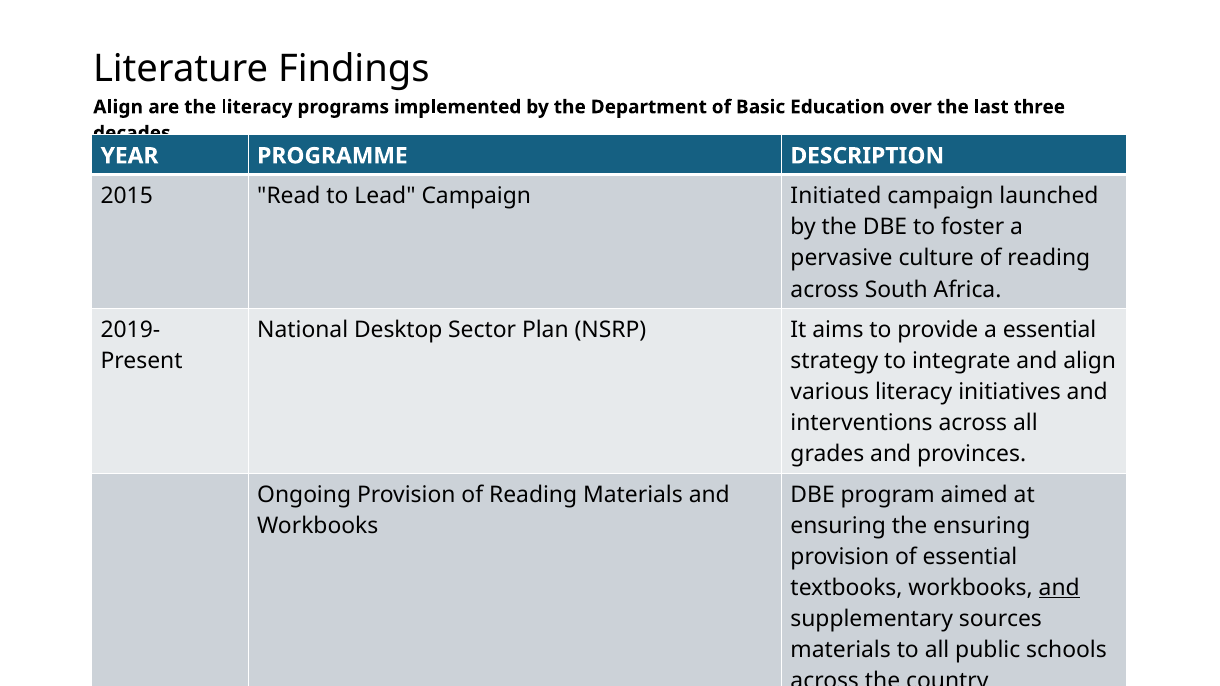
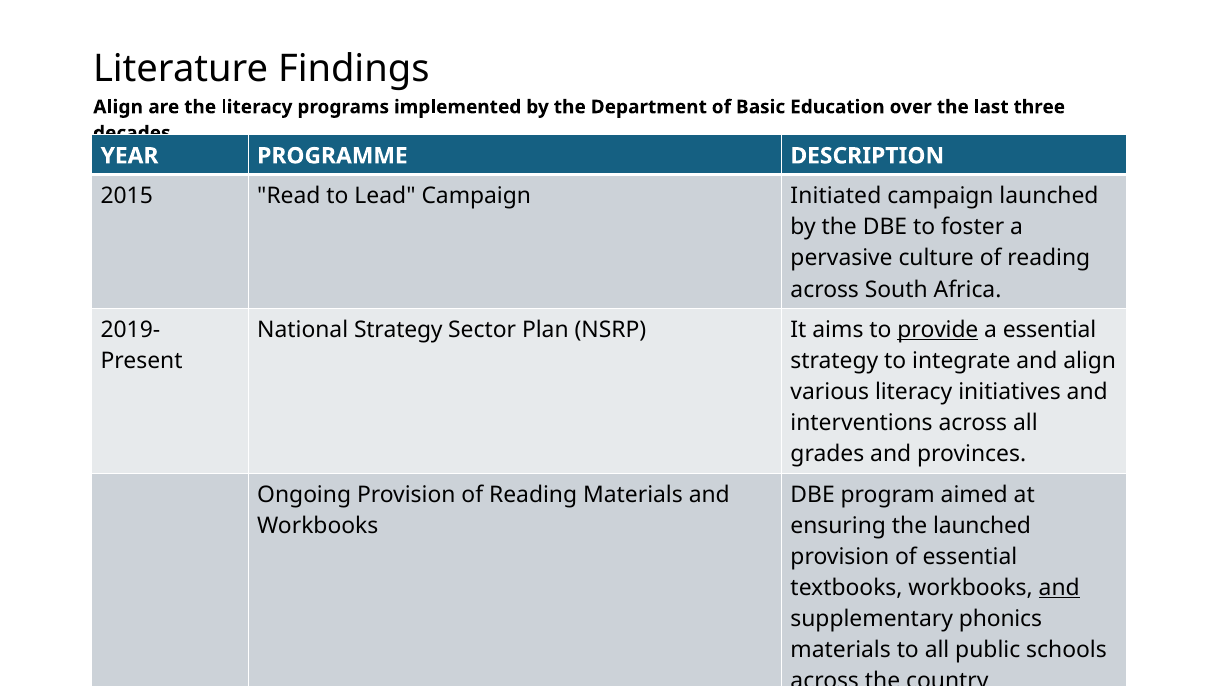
National Desktop: Desktop -> Strategy (398, 330)
provide underline: none -> present (938, 330)
the ensuring: ensuring -> launched (982, 526)
supplementary sources: sources -> phonics (1000, 619)
